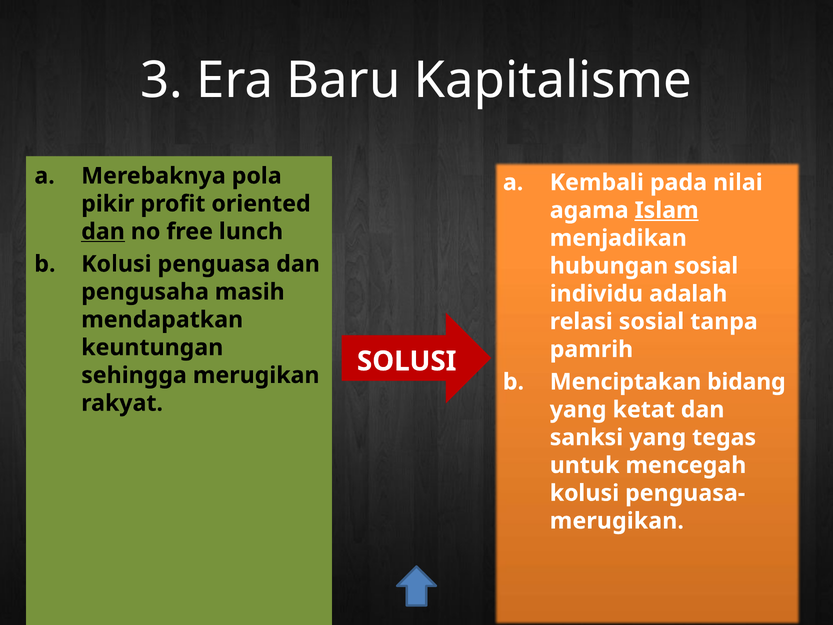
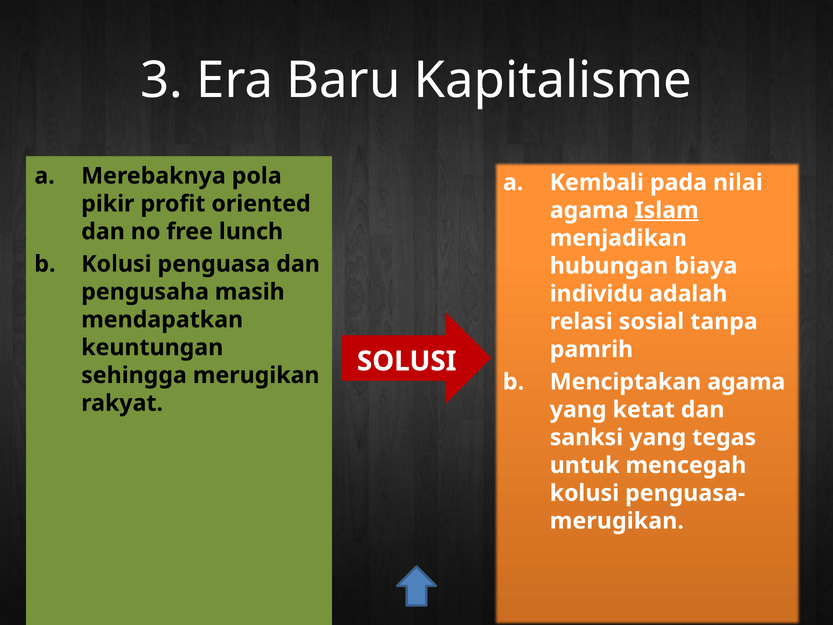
dan underline: present -> none (103, 232)
hubungan sosial: sosial -> biaya (706, 266)
Menciptakan bidang: bidang -> agama (746, 382)
